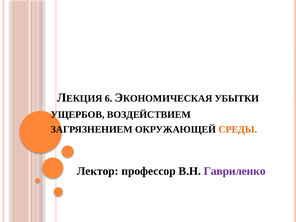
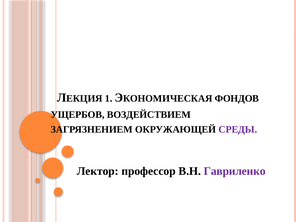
6: 6 -> 1 (109, 98)
УБЫТКИ: УБЫТКИ -> ФОНДОВ (237, 98)
СРЕДЫ colour: orange -> purple (238, 129)
